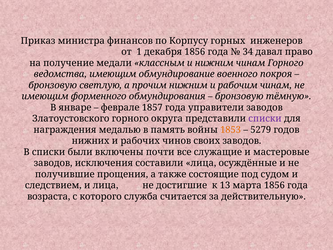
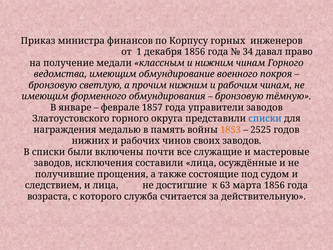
списки colour: purple -> blue (265, 119)
5279: 5279 -> 2525 (261, 130)
13: 13 -> 63 (225, 185)
